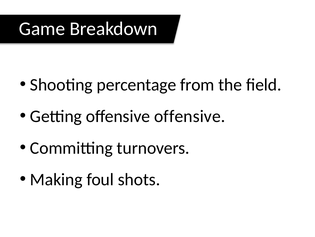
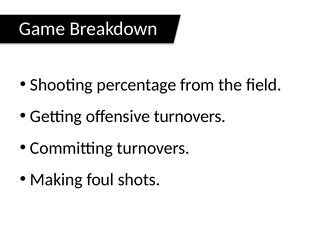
offensive offensive: offensive -> turnovers (190, 116)
